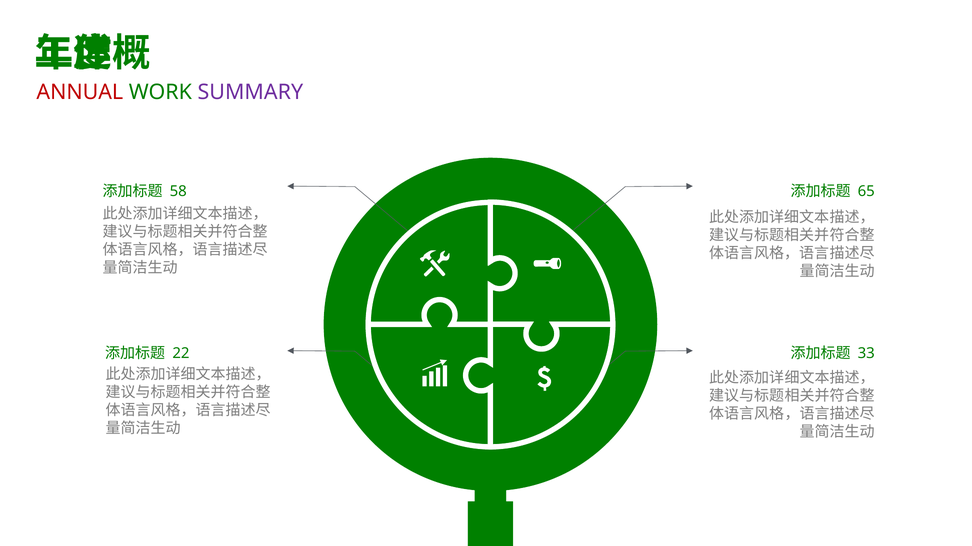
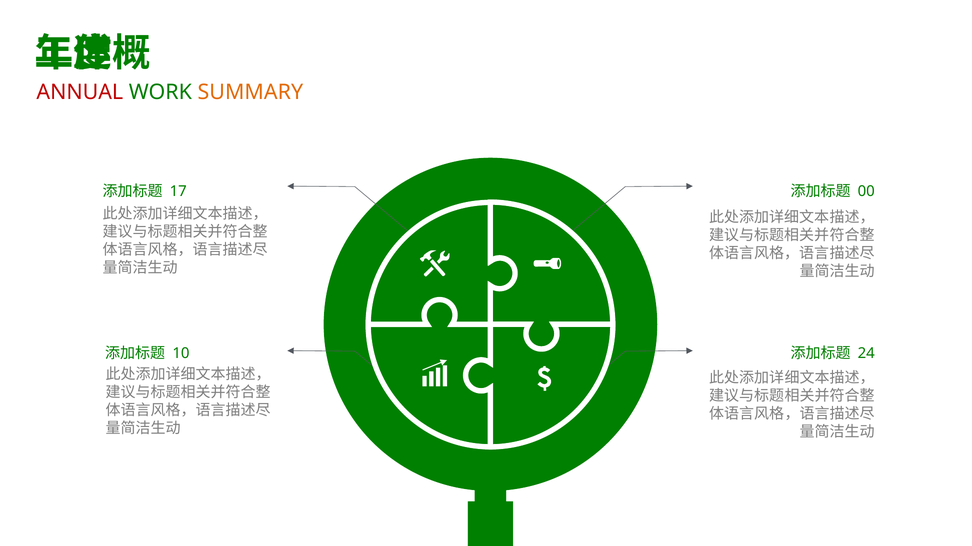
SUMMARY colour: purple -> orange (250, 92)
58: 58 -> 17 (178, 192)
65: 65 -> 00 (866, 192)
22: 22 -> 10 (181, 354)
33: 33 -> 24 (866, 354)
